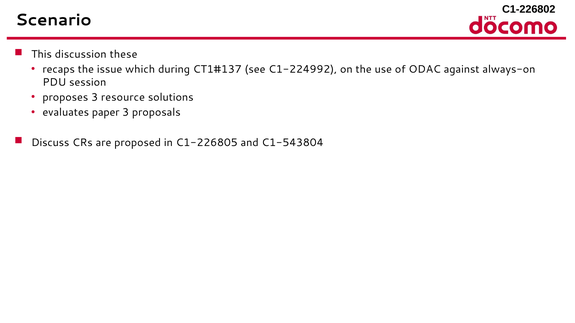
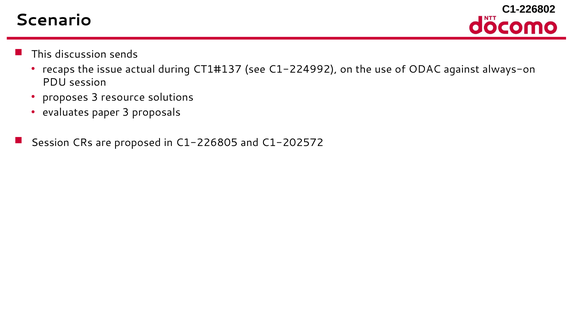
these: these -> sends (124, 54)
which: which -> actual (140, 69)
Discuss: Discuss -> Session (50, 143)
C1-543804: C1-543804 -> C1-202572 (293, 143)
